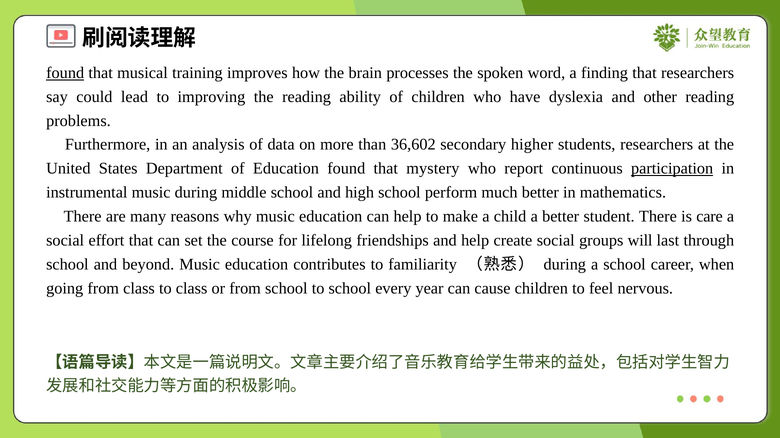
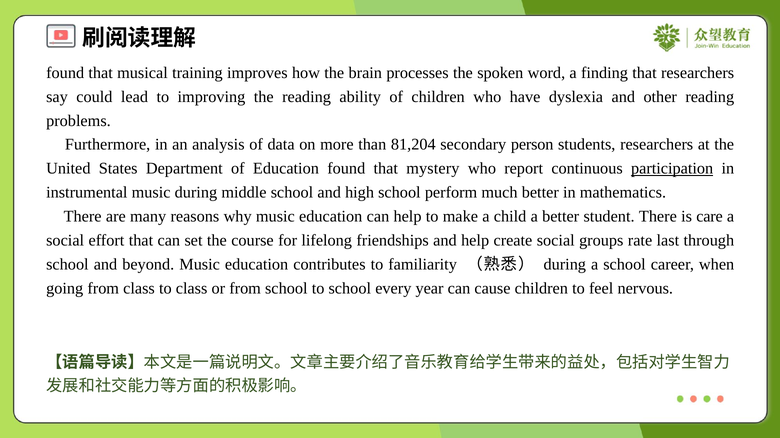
found underline: present -> none (65, 73)
36,602: 36,602 -> 81,204 (413, 145)
higher: higher -> person (532, 145)
will: will -> rate (640, 241)
